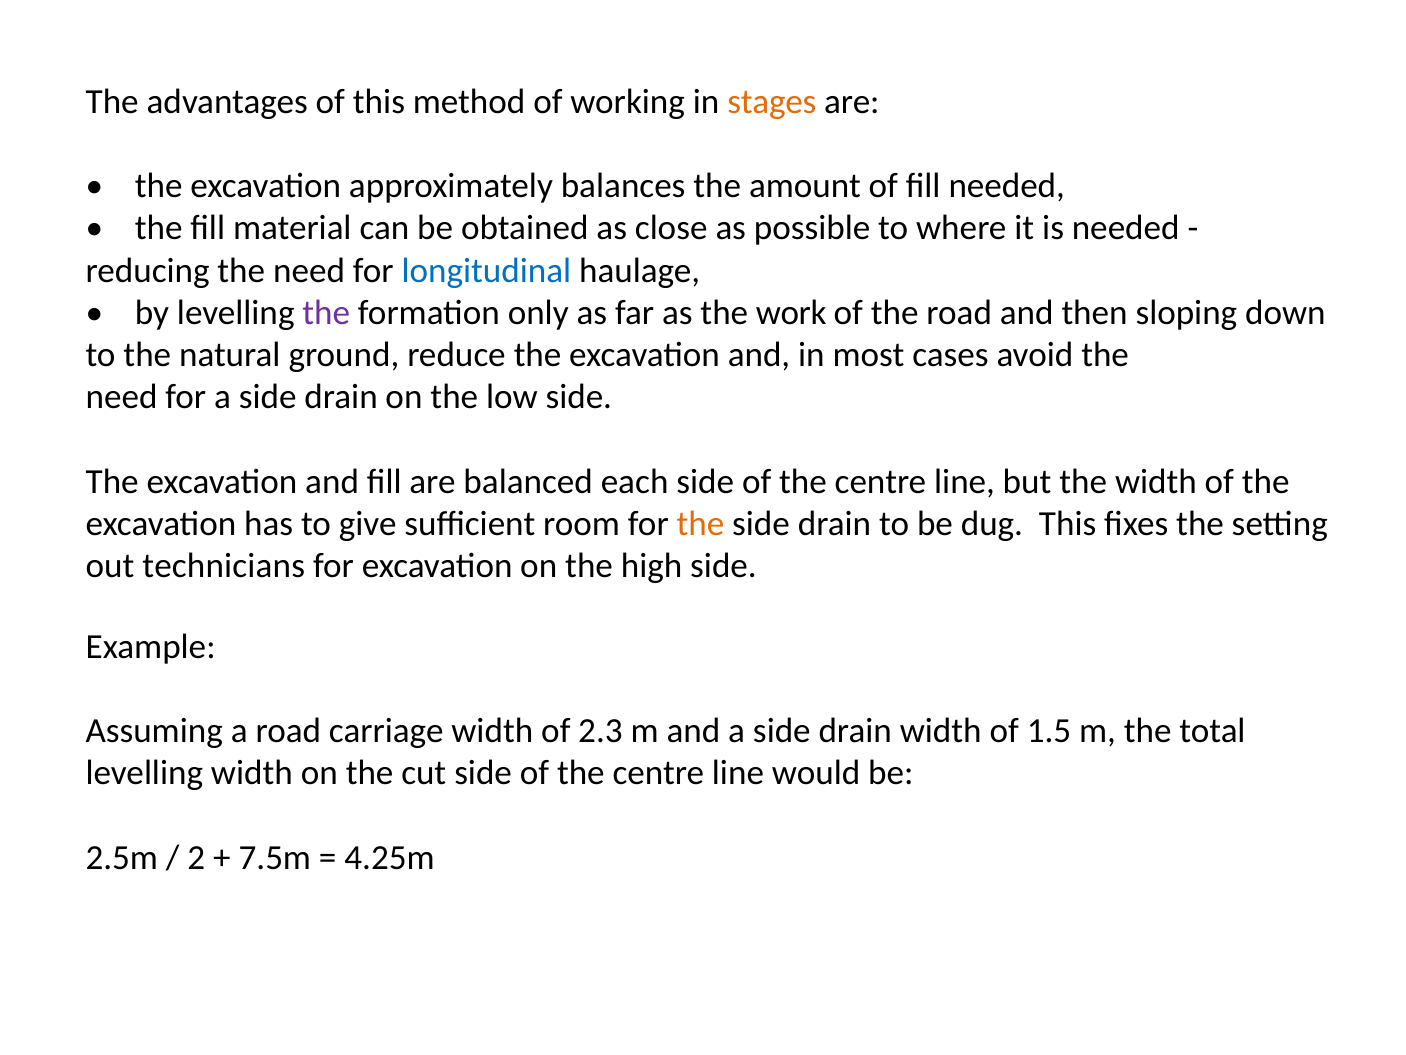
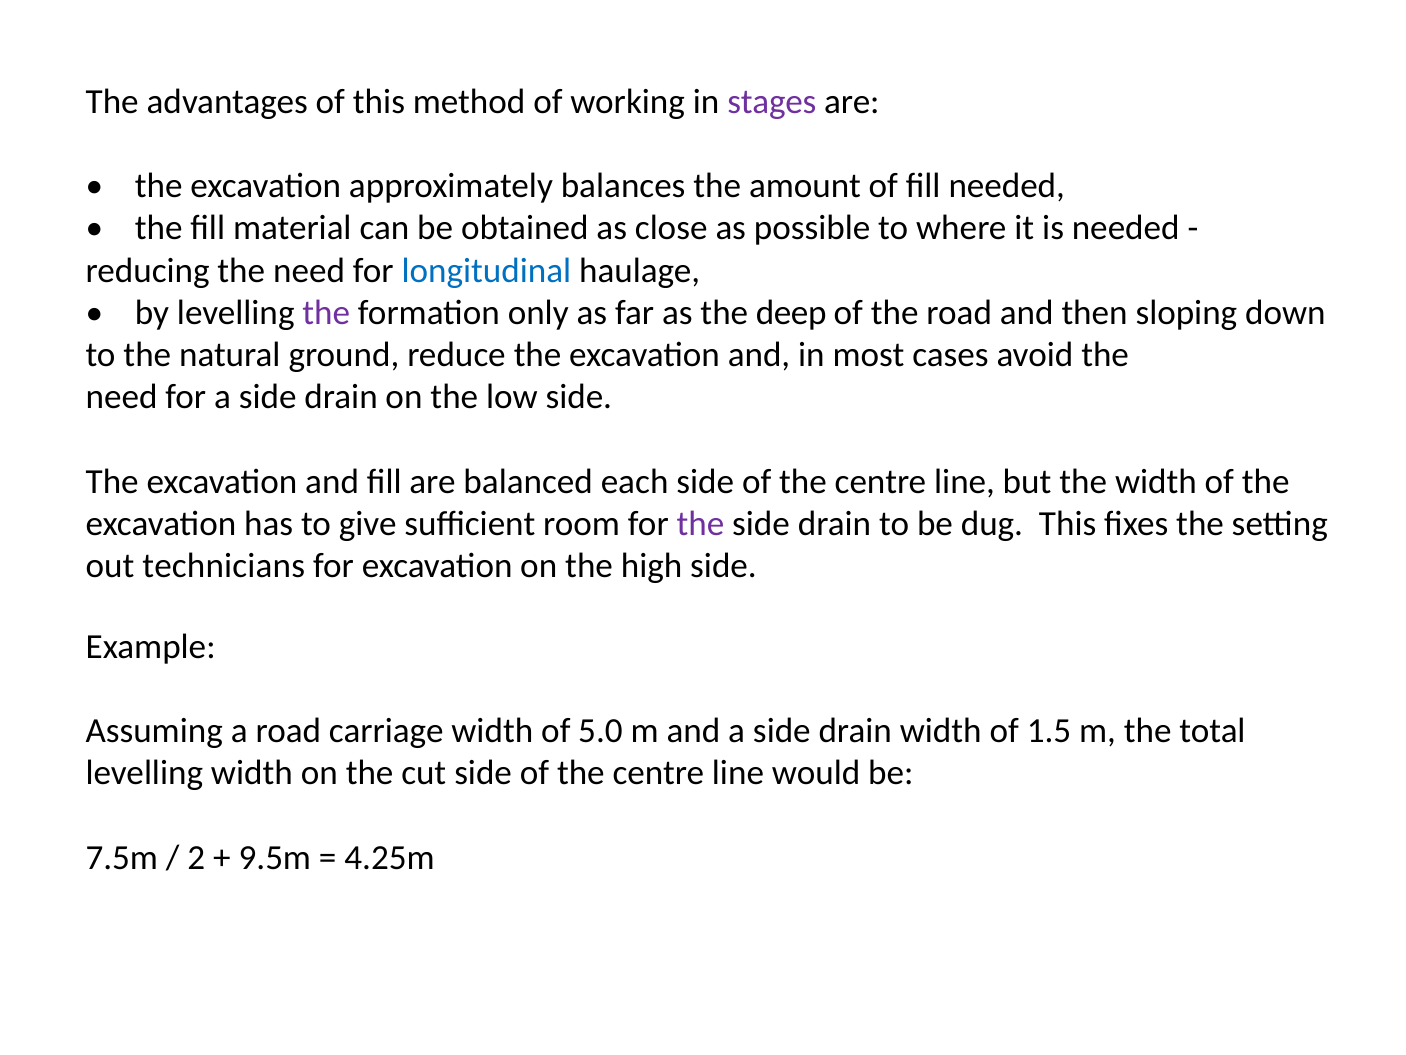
stages colour: orange -> purple (772, 102)
work: work -> deep (791, 313)
the colour: orange -> purple (700, 523)
2.3: 2.3 -> 5.0 (600, 731)
2.5m: 2.5m -> 7.5m (122, 857)
7.5m: 7.5m -> 9.5m (275, 857)
